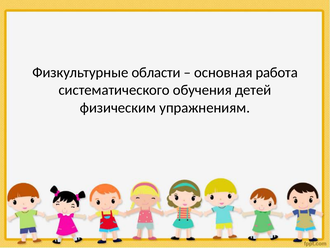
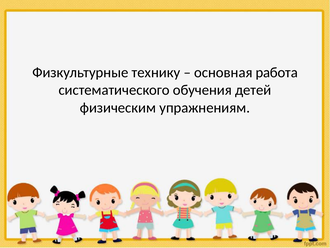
области: области -> технику (156, 72)
